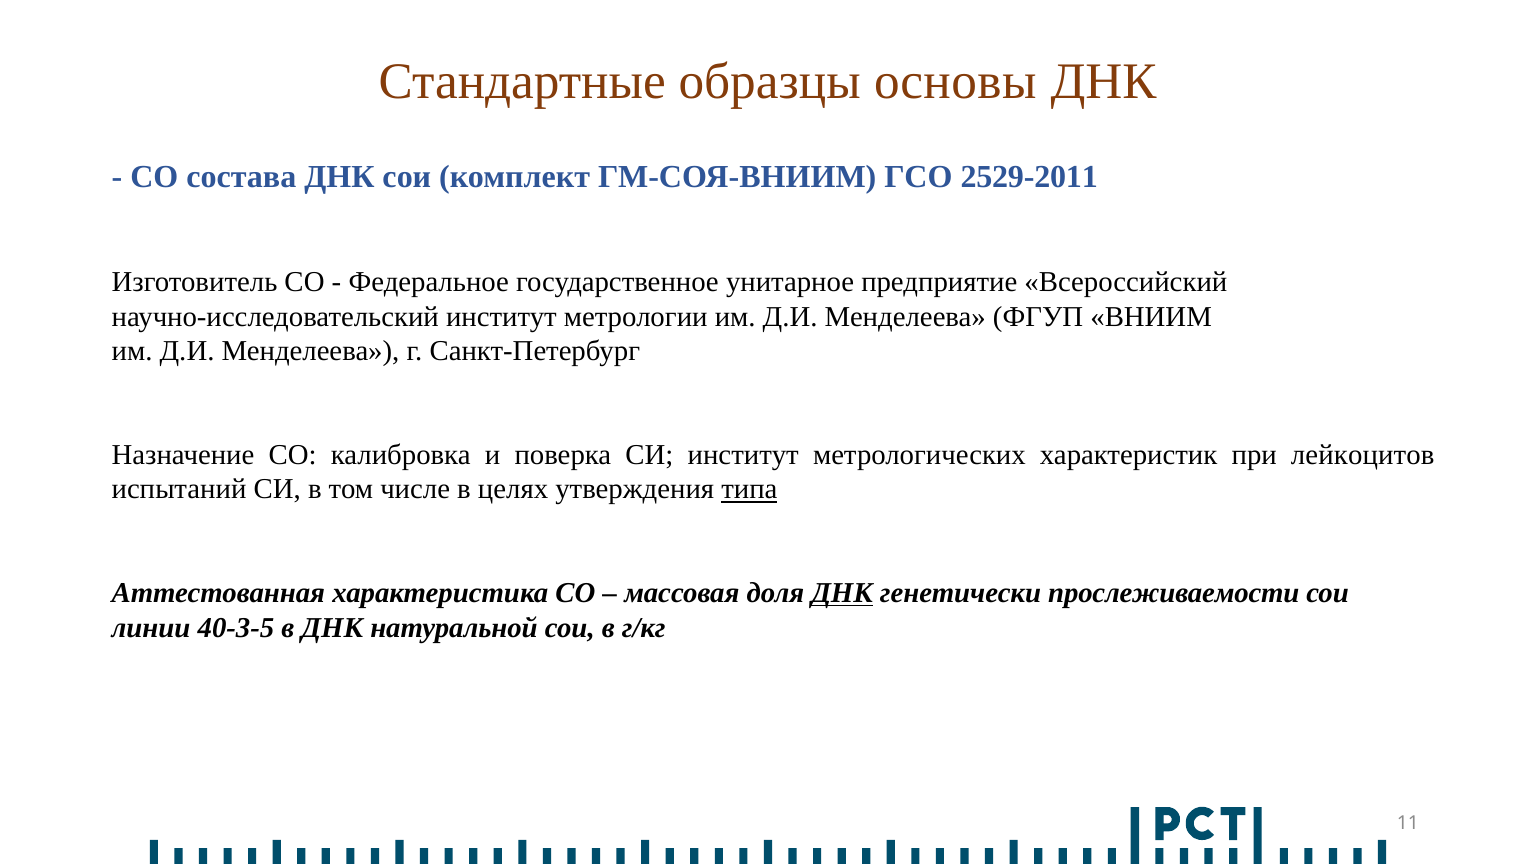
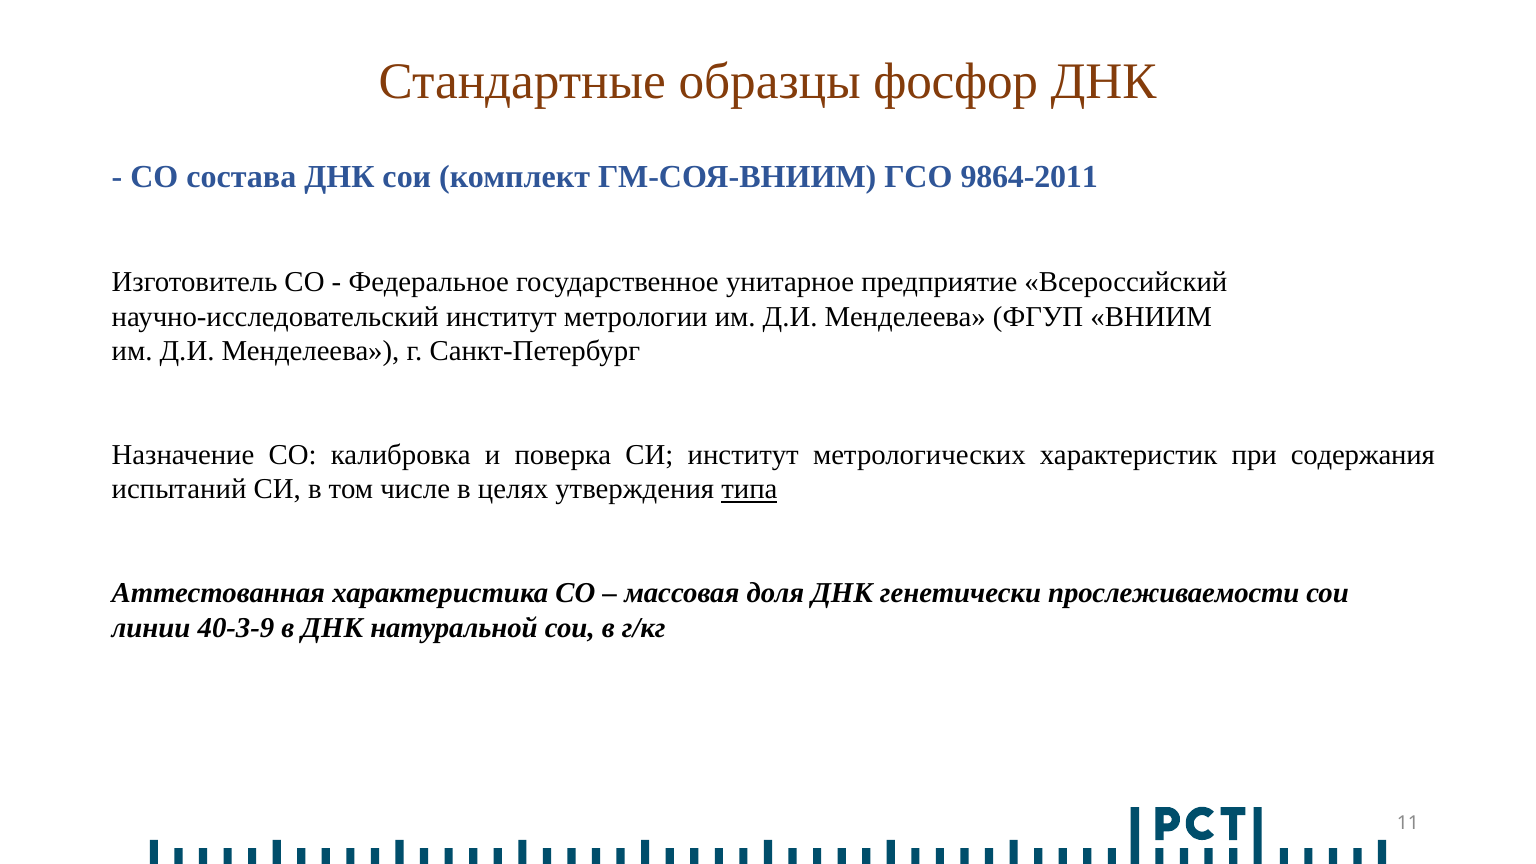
основы: основы -> фосфор (956, 82)
2529-2011: 2529-2011 -> 9864-2011 (1029, 177)
лейкоцитов: лейкоцитов -> содержания (1363, 455)
ДНК underline: present -> none (842, 593)
40-3-5: 40-3-5 -> 40-3-9 (236, 628)
